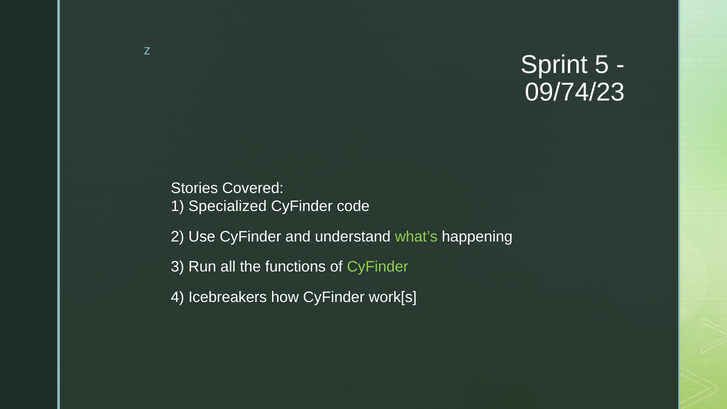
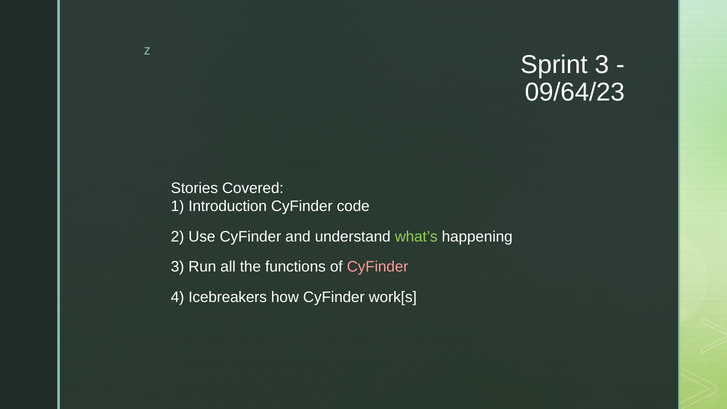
Sprint 5: 5 -> 3 (602, 65)
09/74/23: 09/74/23 -> 09/64/23 (575, 92)
Specialized: Specialized -> Introduction (228, 206)
CyFinder colour: light green -> pink (378, 267)
